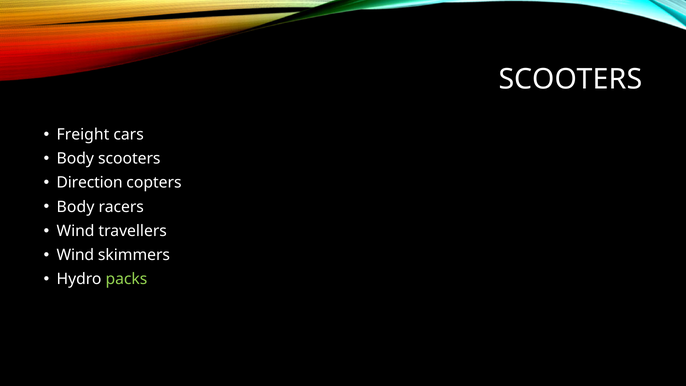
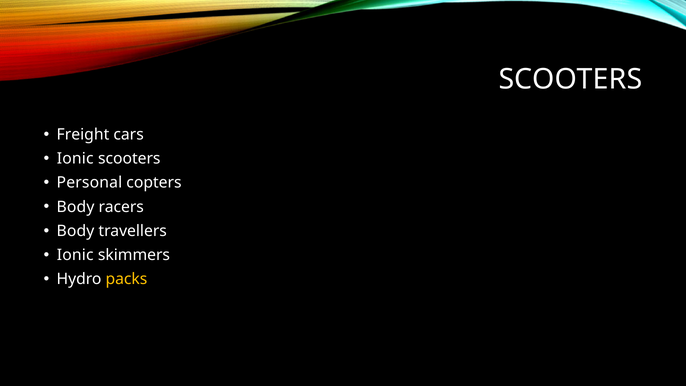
Body: Body -> Ionic (75, 159)
Direction: Direction -> Personal (89, 183)
Wind: Wind -> Body (75, 231)
Wind: Wind -> Ionic (75, 255)
packs colour: light green -> yellow (126, 279)
